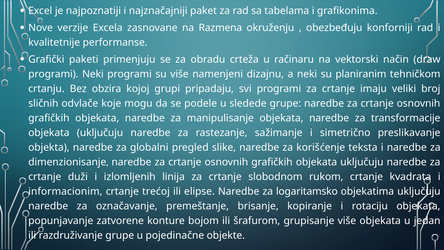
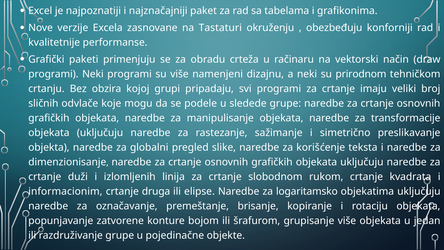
Razmena: Razmena -> Tastaturi (220, 28)
planiranim: planiranim -> prirodnom (361, 74)
trećoj: trećoj -> druga (156, 191)
